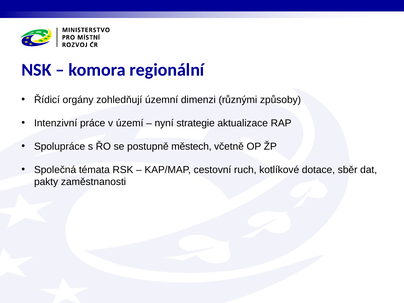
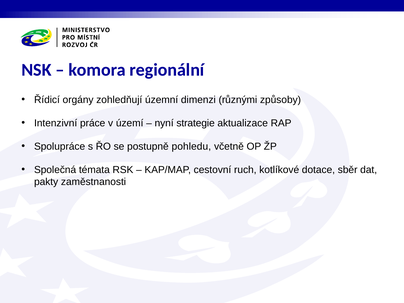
městech: městech -> pohledu (191, 147)
